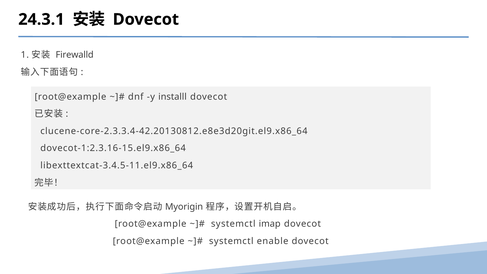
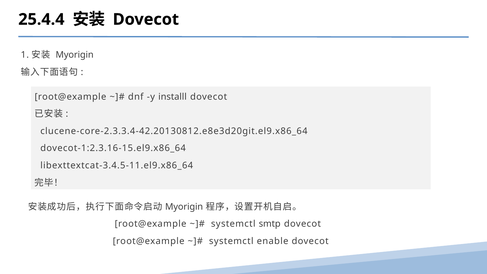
24.3.1: 24.3.1 -> 25.4.4 (41, 19)
Firewalld: Firewalld -> Myorigin (75, 55)
imap: imap -> smtp (270, 224)
